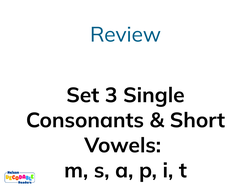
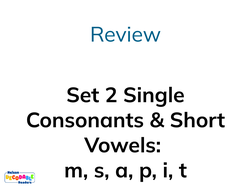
3: 3 -> 2 (111, 95)
